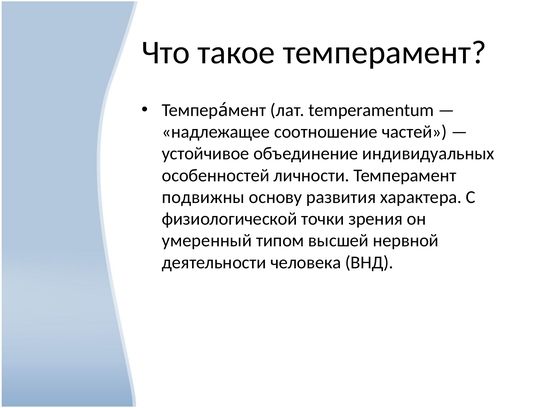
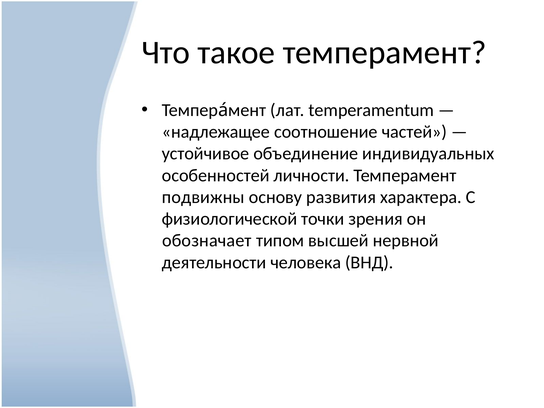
умеренный: умеренный -> обозначает (207, 241)
